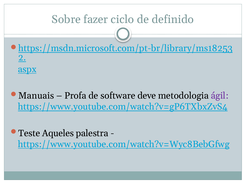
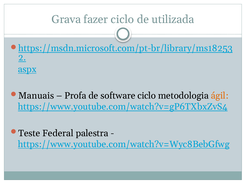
Sobre: Sobre -> Grava (66, 19)
definido: definido -> utilizada (173, 19)
software deve: deve -> ciclo (147, 96)
ágil colour: purple -> orange (220, 96)
Aqueles: Aqueles -> Federal (58, 134)
